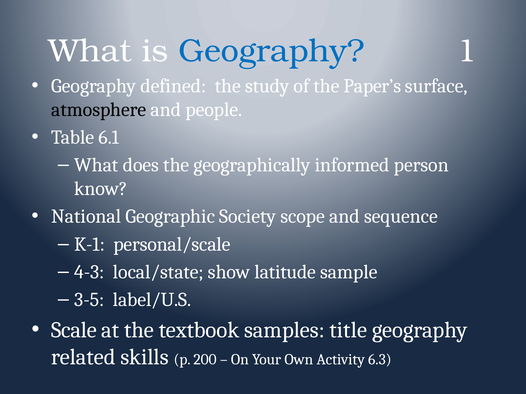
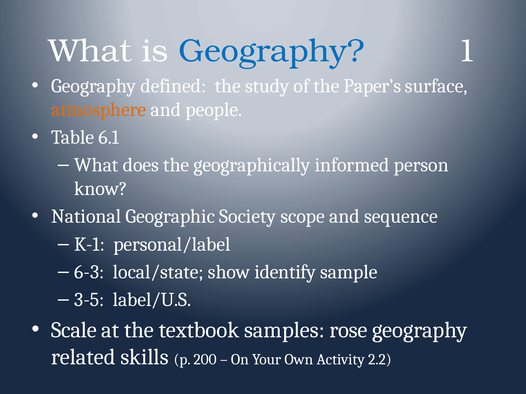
atmosphere colour: black -> orange (99, 110)
personal/scale: personal/scale -> personal/label (172, 245)
4-3: 4-3 -> 6-3 (89, 272)
latitude: latitude -> identify (285, 272)
title: title -> rose (348, 330)
6.3: 6.3 -> 2.2 (380, 360)
